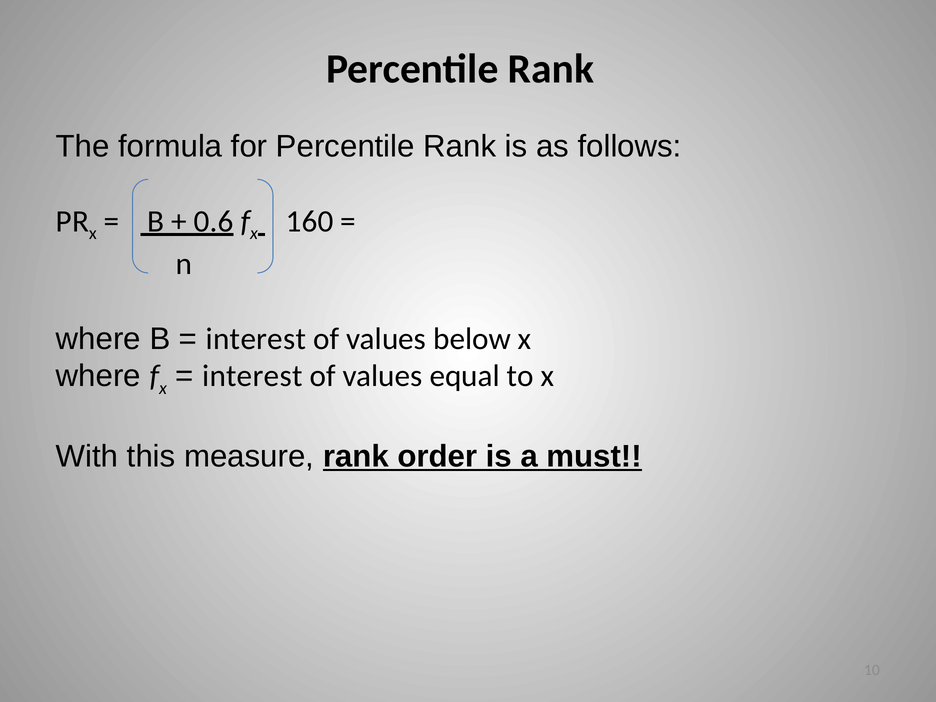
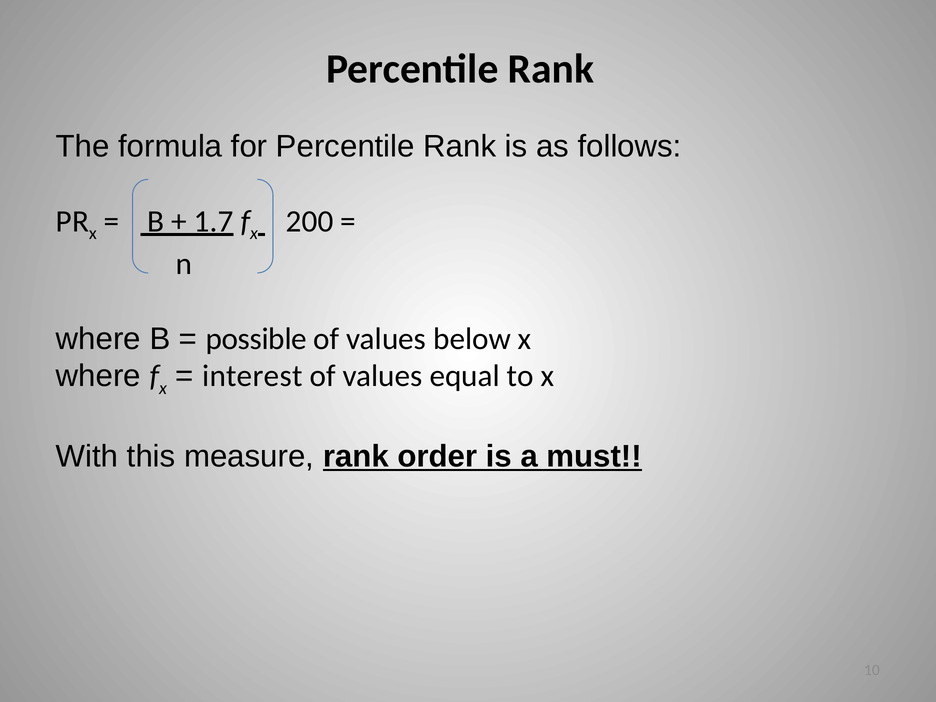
0.6: 0.6 -> 1.7 (214, 221)
160: 160 -> 200 (310, 221)
interest: interest -> possible (256, 339)
